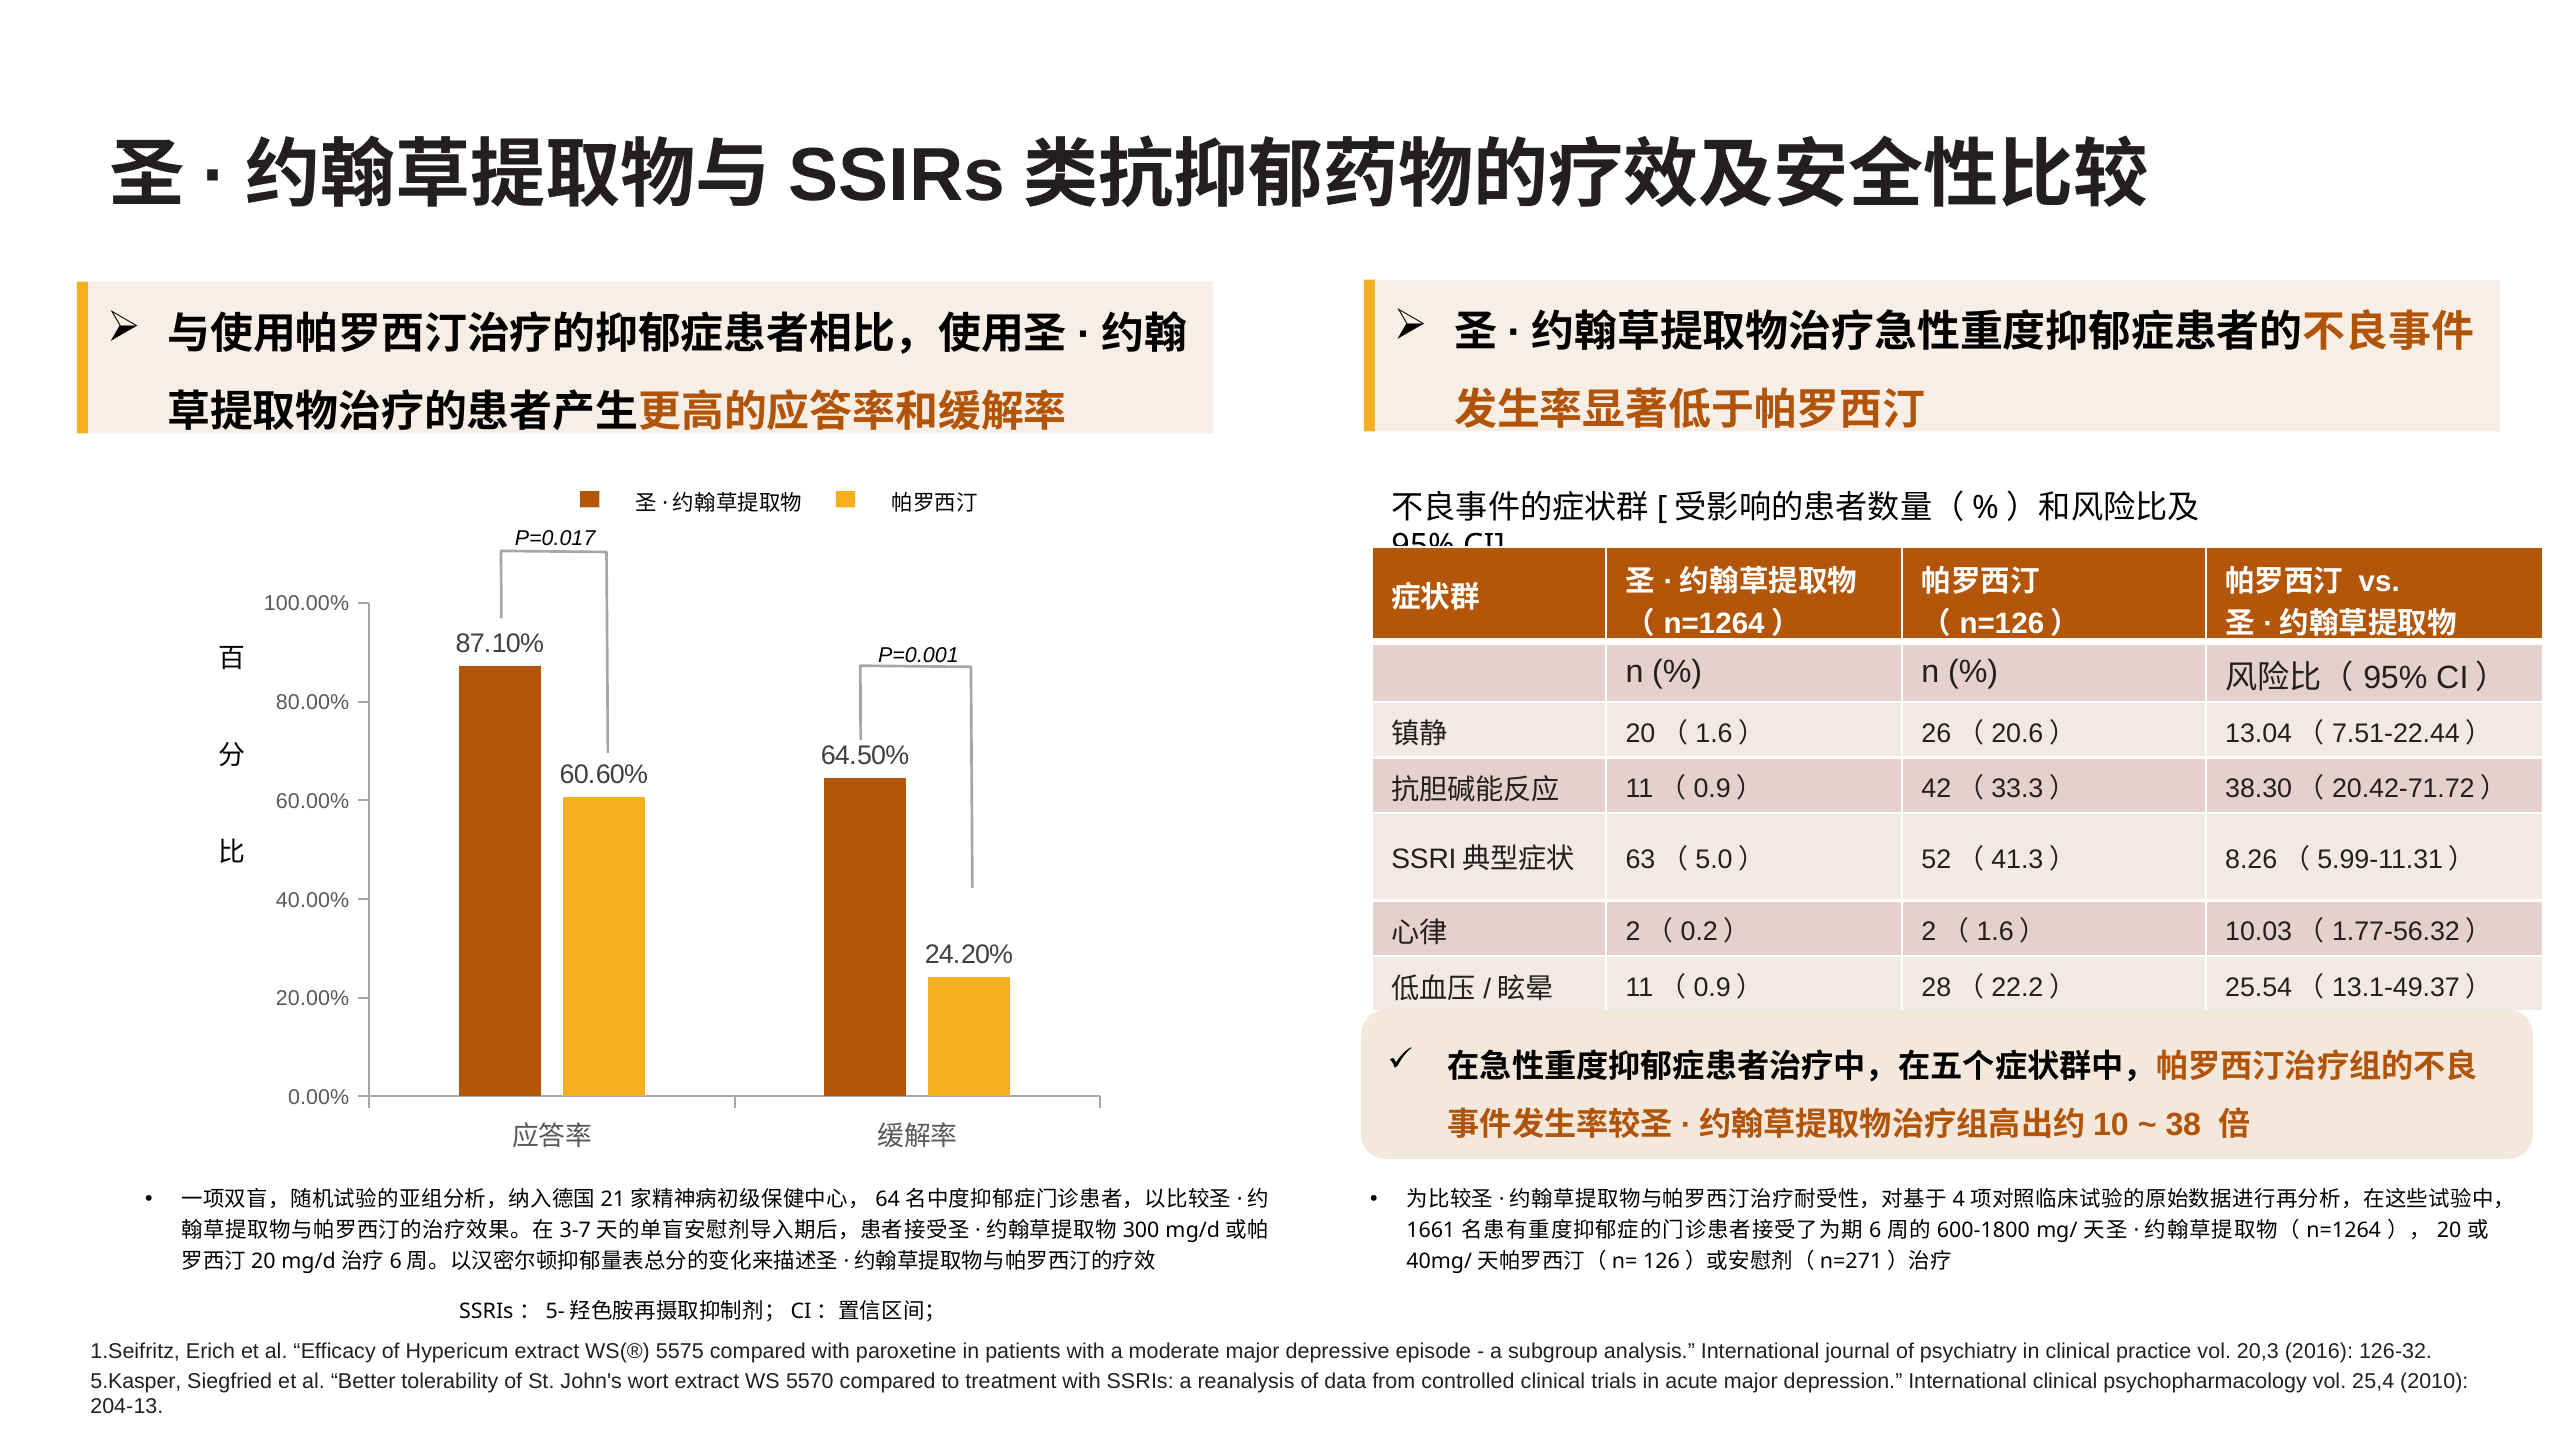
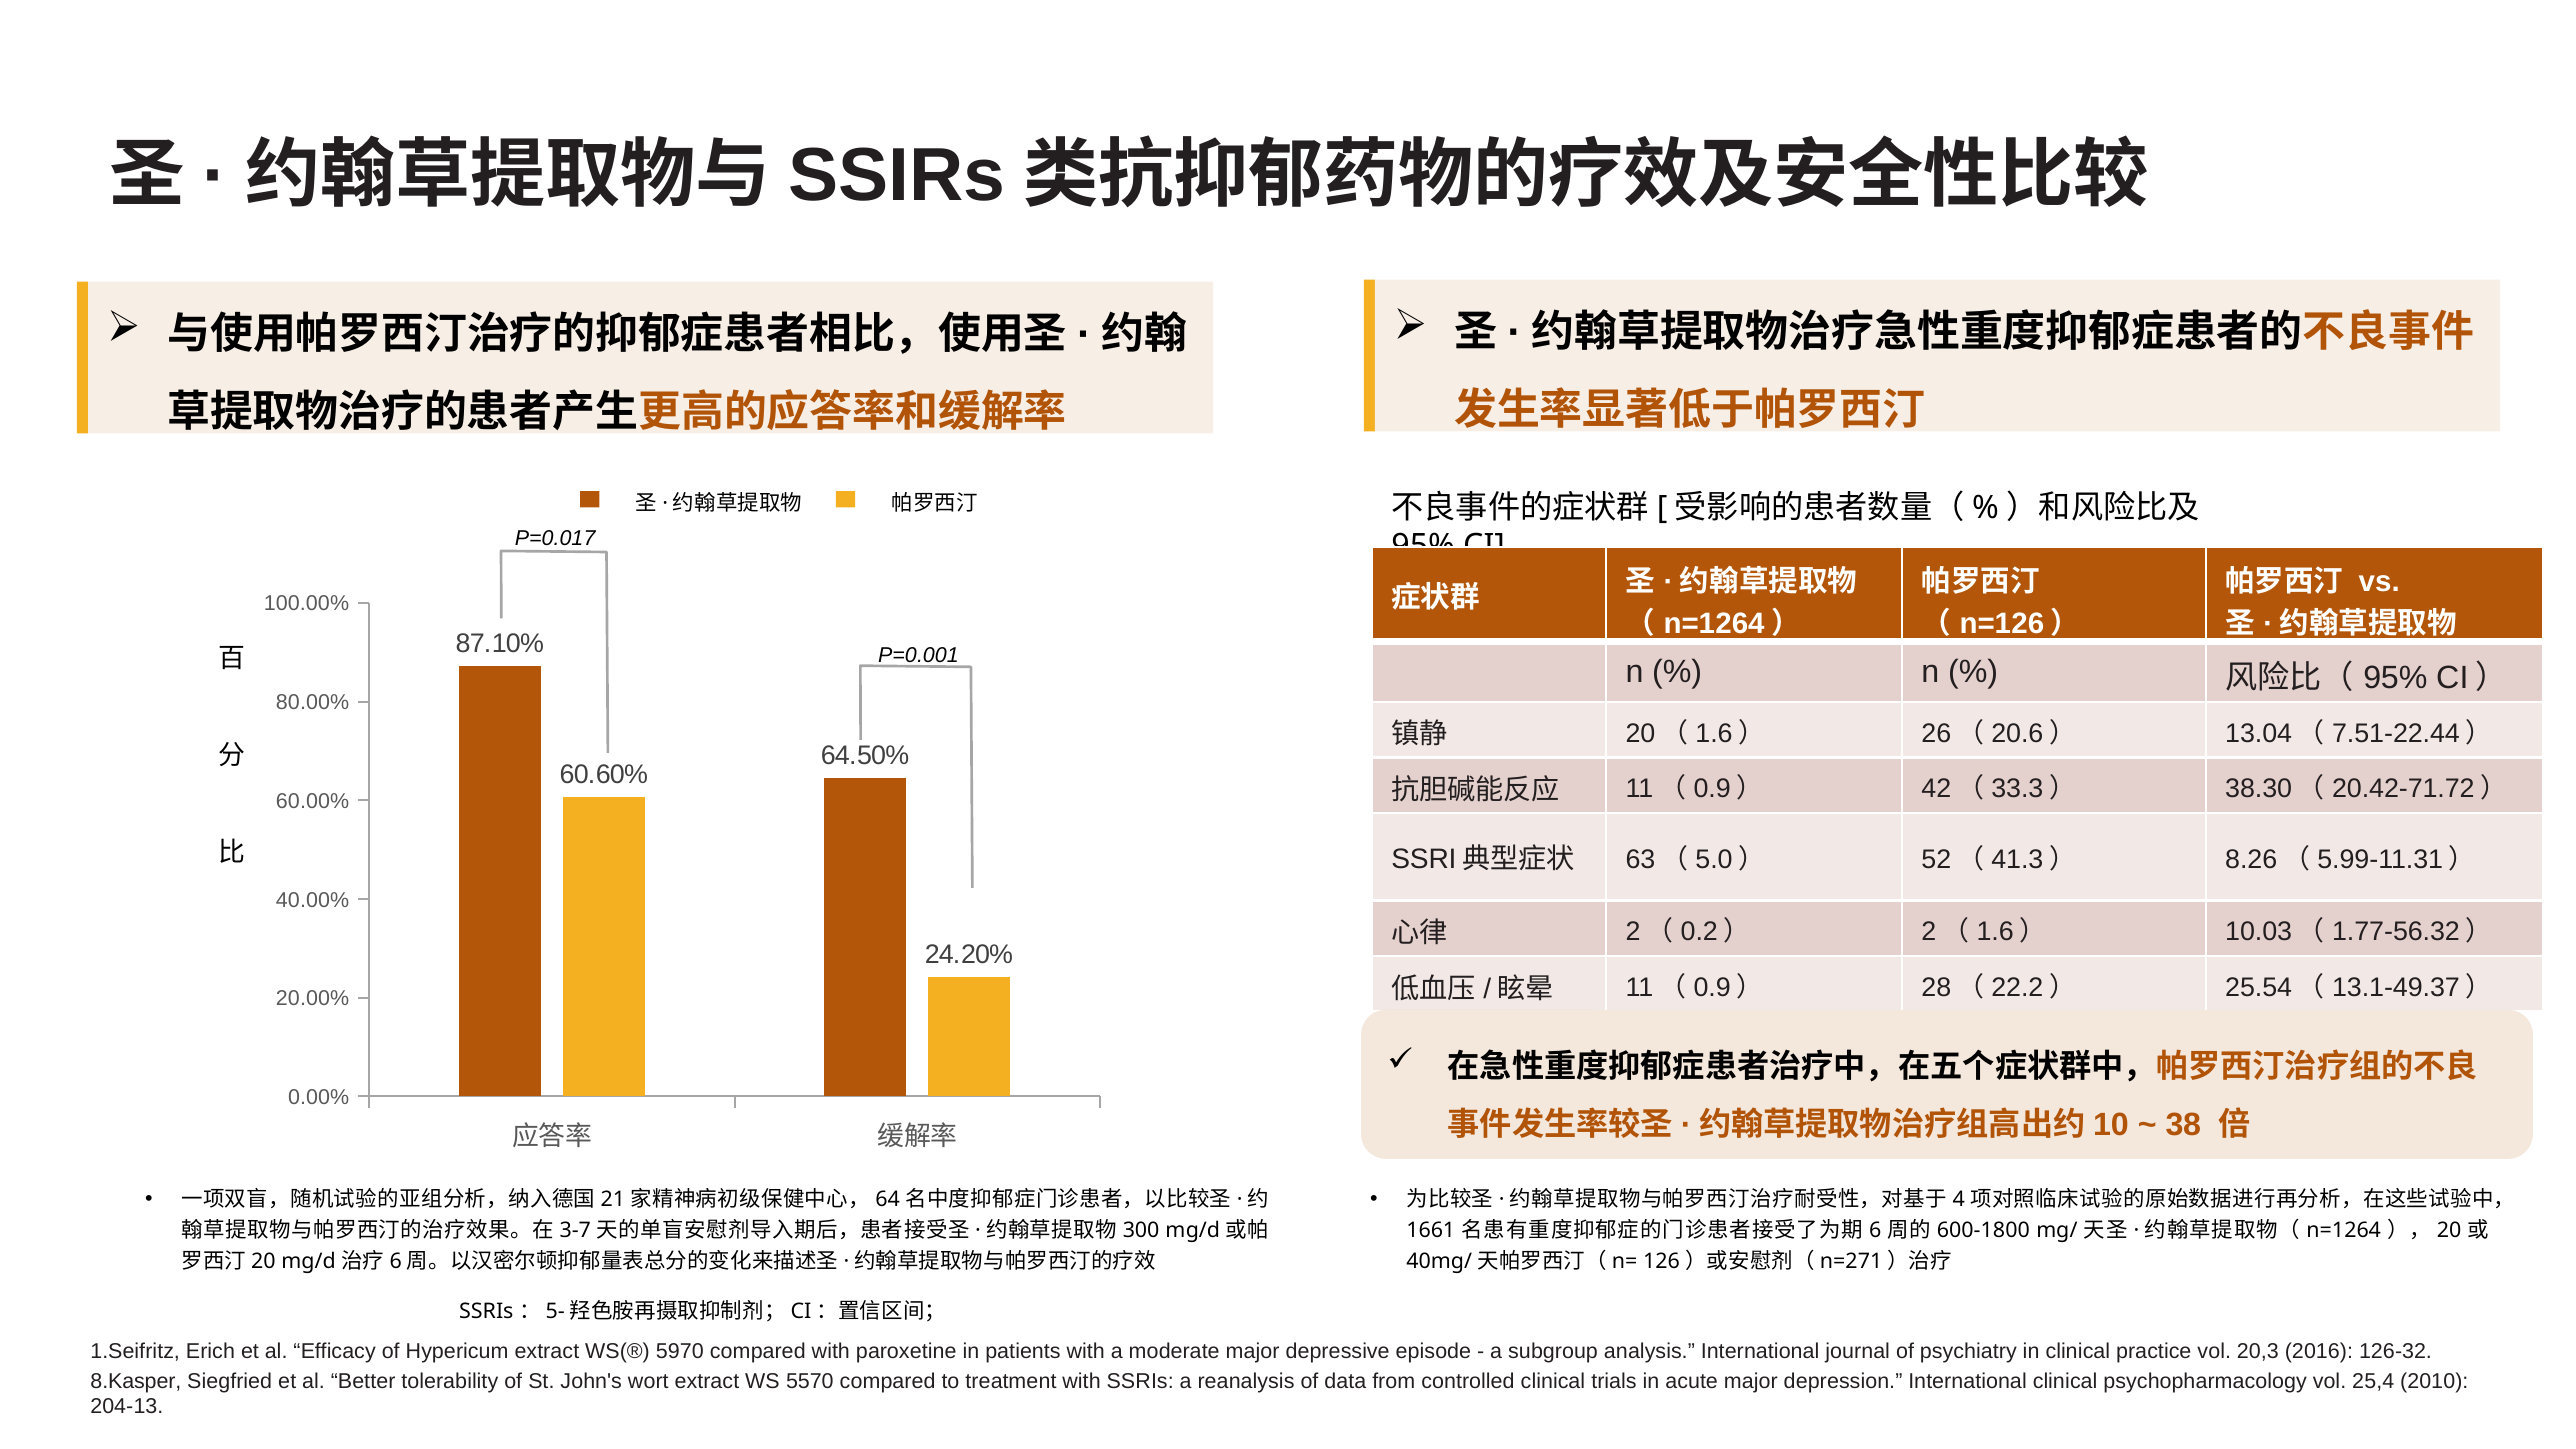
5575: 5575 -> 5970 (680, 1351)
5.Kasper: 5.Kasper -> 8.Kasper (136, 1381)
